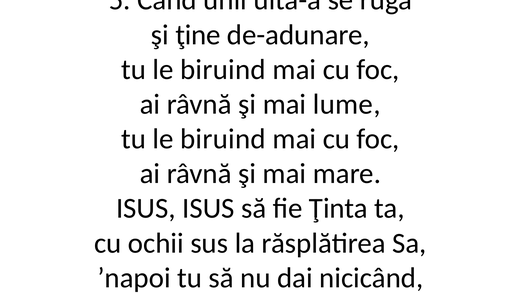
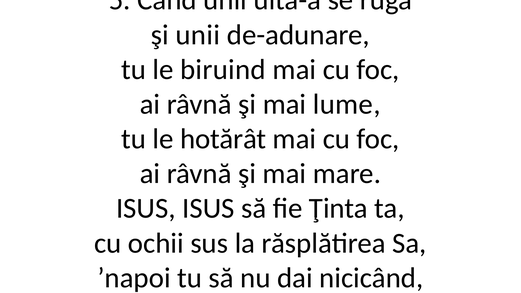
şi ţine: ţine -> unii (198, 35)
biruind: biruind -> hotărât (223, 139)
